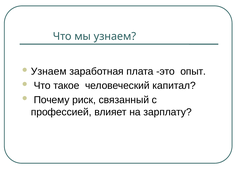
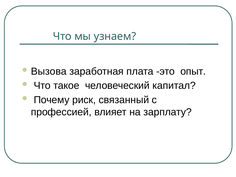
Узнаем: Узнаем -> Вызова (49, 71)
